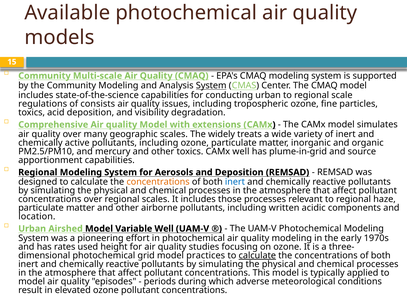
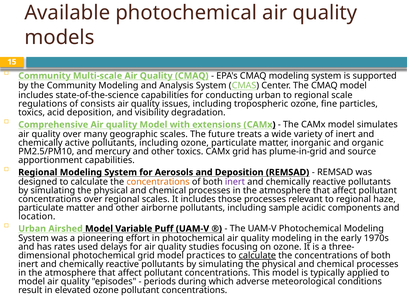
System underline: present -> none (211, 86)
widely: widely -> future (222, 134)
CAMx well: well -> grid (241, 152)
inert colour: blue -> purple (235, 182)
written: written -> sample (284, 208)
Variable Well: Well -> Puff (164, 229)
height: height -> delays (114, 247)
